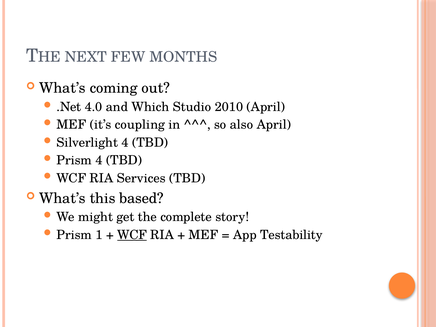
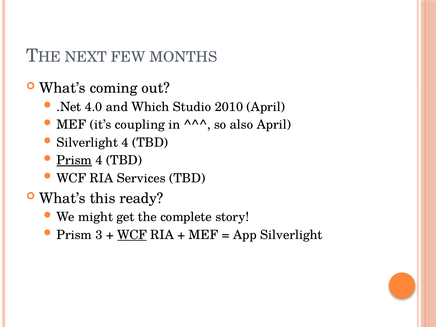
Prism underline: none -> present (74, 160)
based: based -> ready (141, 198)
1: 1 -> 3 (99, 235)
App Testability: Testability -> Silverlight (291, 235)
